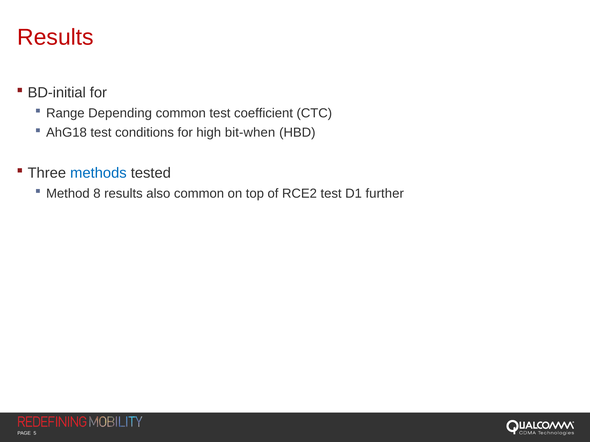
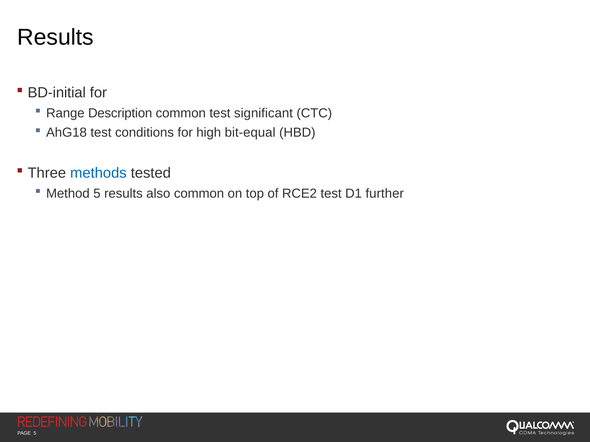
Results colour: red -> black (55, 37)
Depending: Depending -> Description (120, 113)
coefficient: coefficient -> significant (263, 113)
bit-when: bit-when -> bit-equal (250, 133)
Method 8: 8 -> 5 (97, 194)
